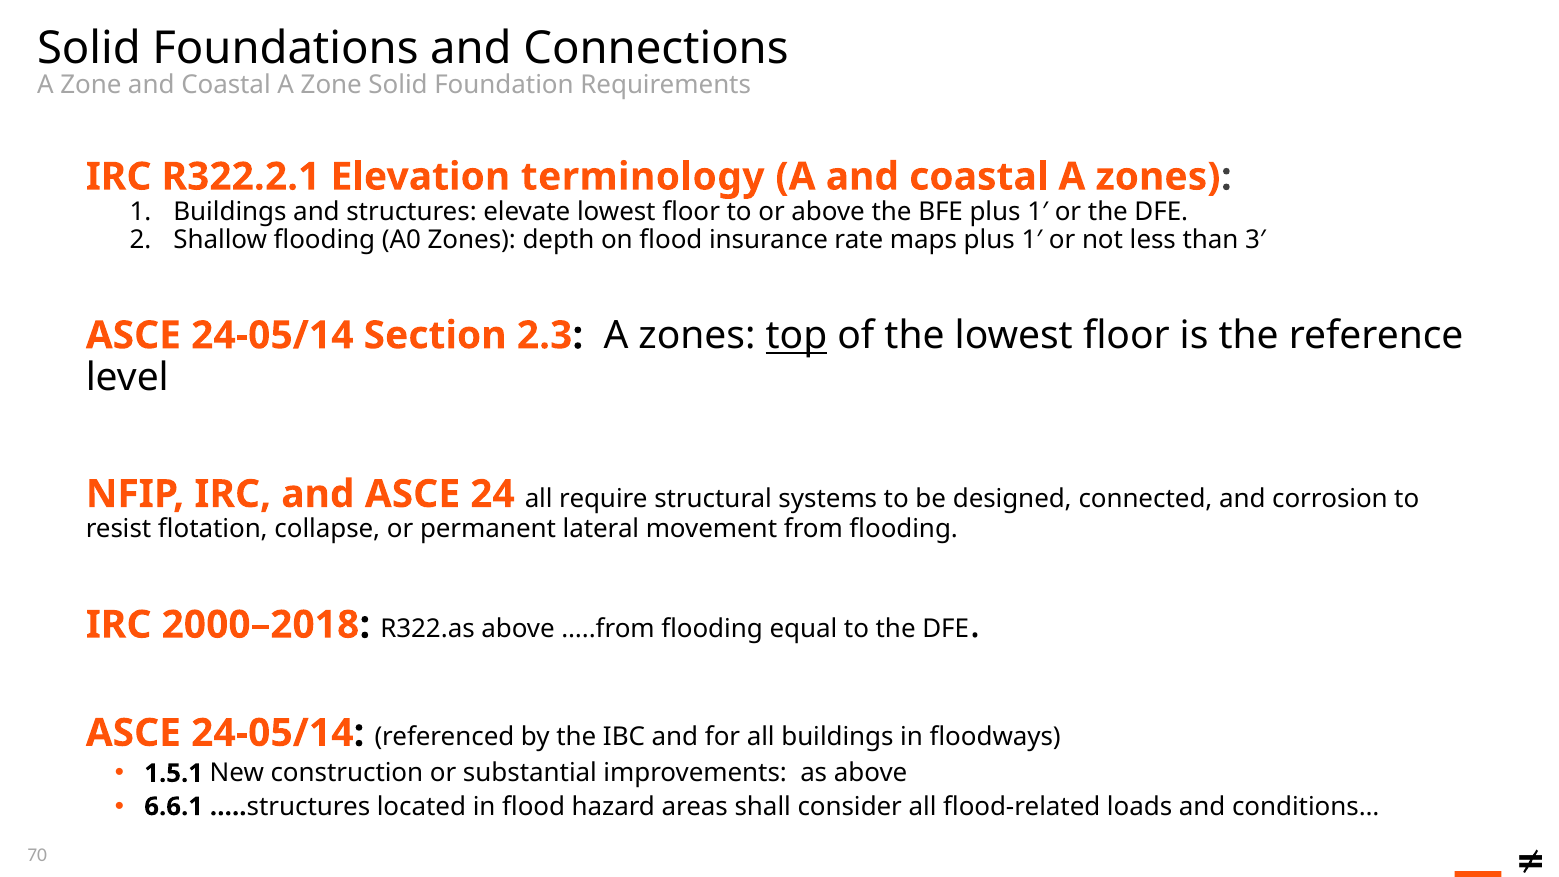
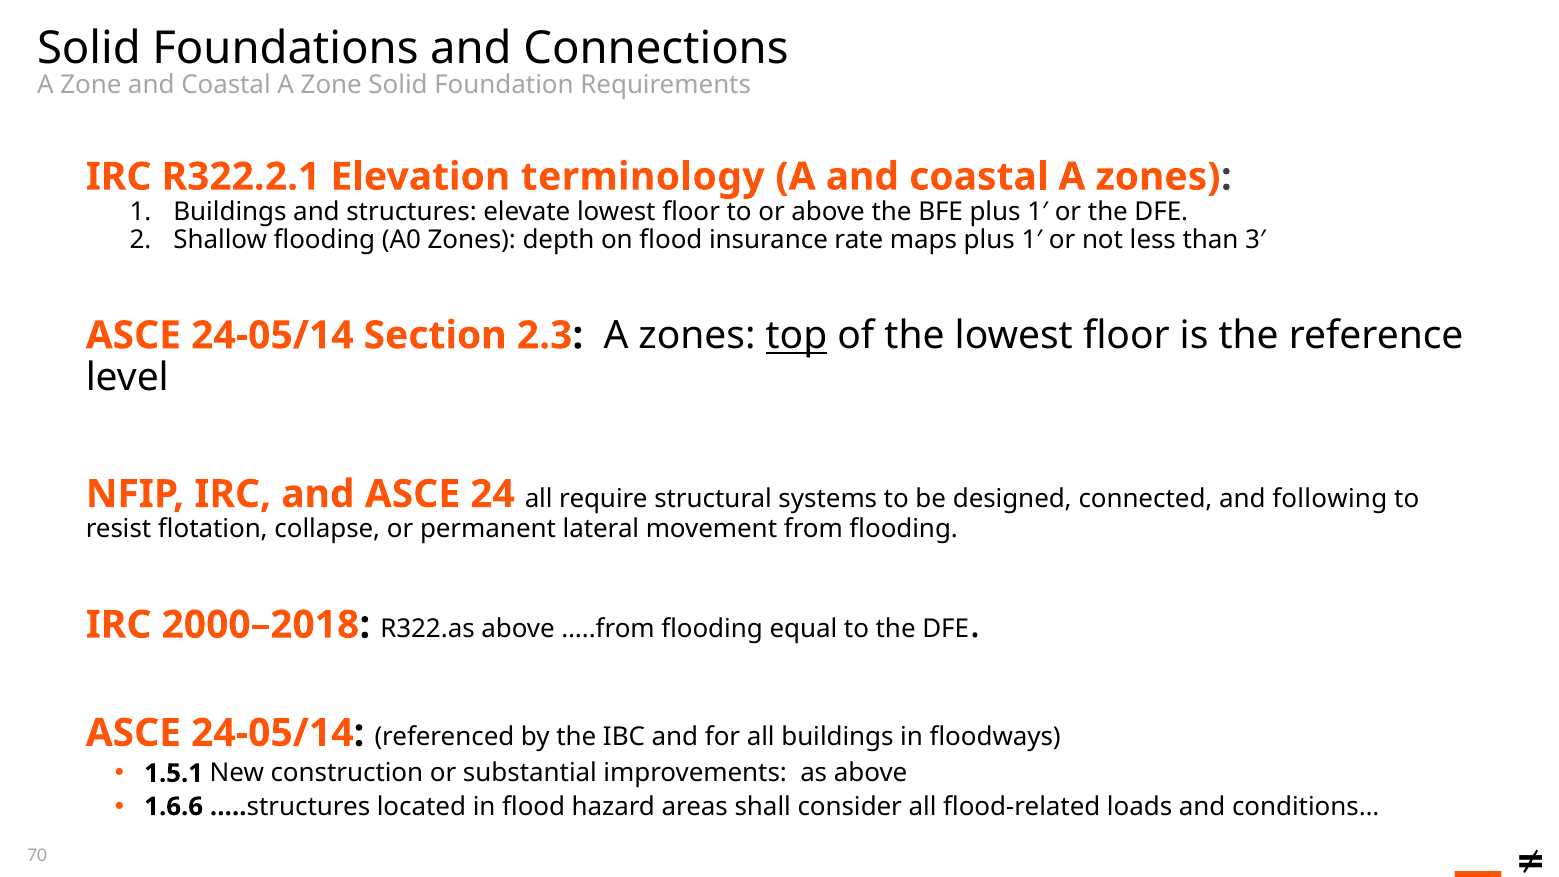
corrosion: corrosion -> following (1330, 498)
6.6.1: 6.6.1 -> 1.6.6 (174, 806)
